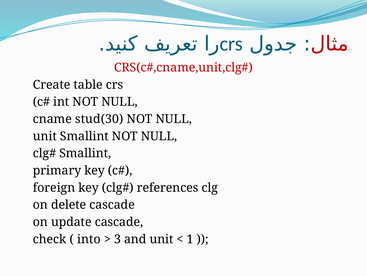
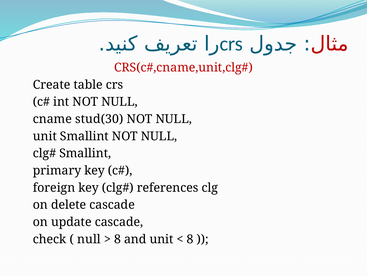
into: into -> null (89, 239)
3: 3 -> 8 (118, 239)
1: 1 -> 8 (190, 239)
